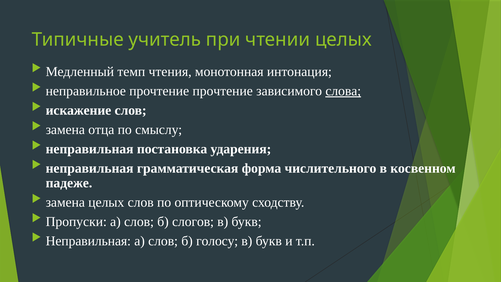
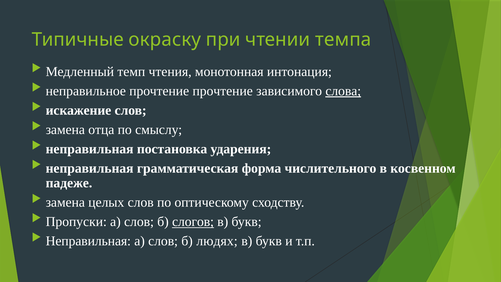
учитель: учитель -> окраску (165, 40)
чтении целых: целых -> темпа (343, 40)
слогов underline: none -> present (193, 222)
голосу: голосу -> людях (217, 241)
